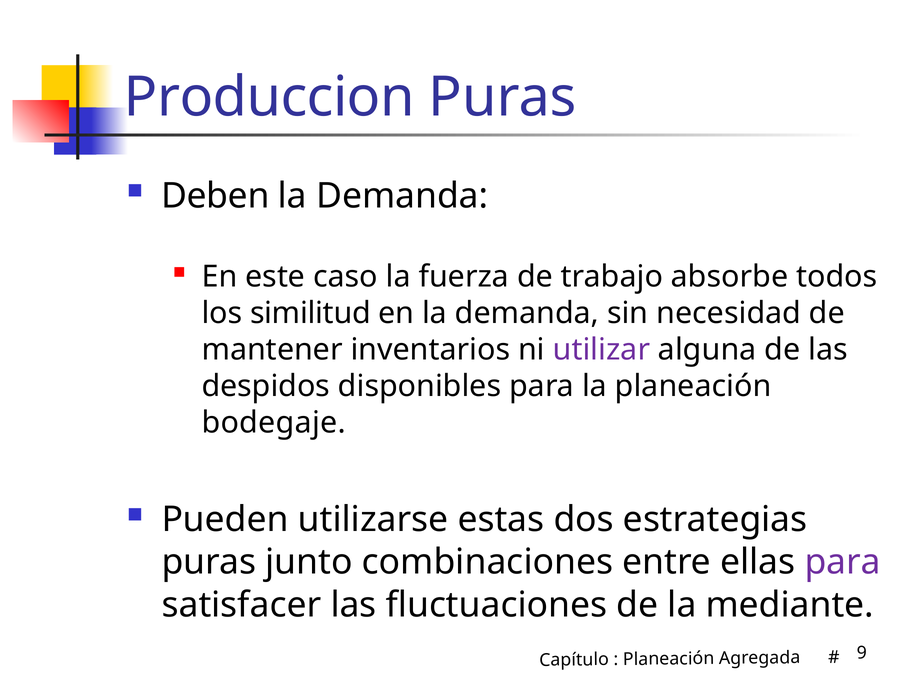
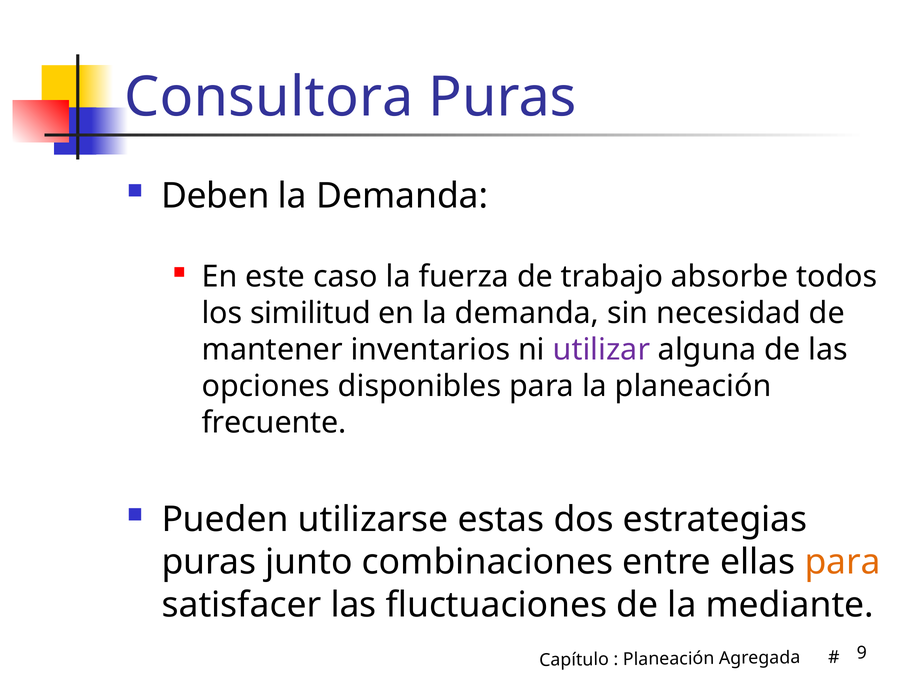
Produccion: Produccion -> Consultora (269, 97)
despidos: despidos -> opciones (266, 387)
bodegaje: bodegaje -> frecuente (274, 423)
para colour: purple -> orange (843, 563)
